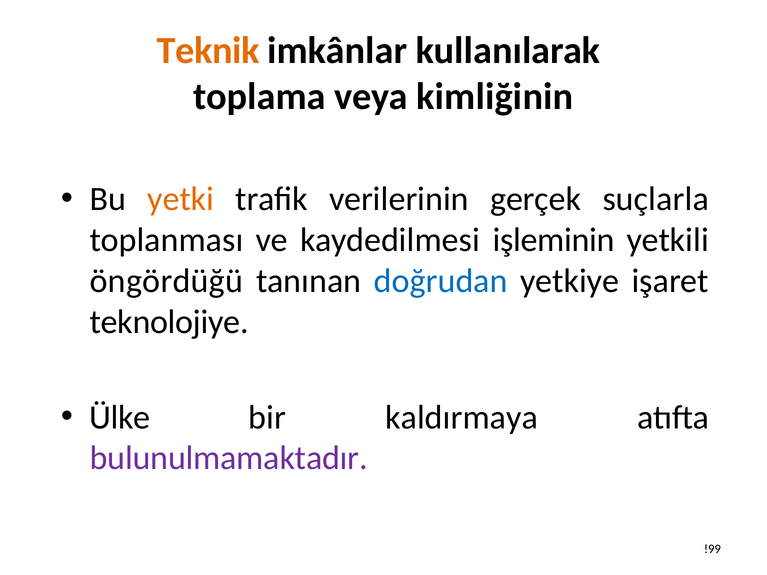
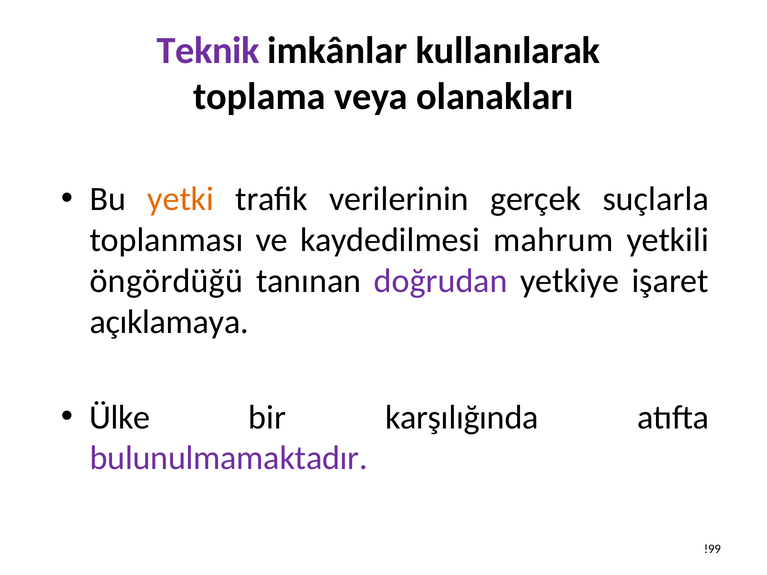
Teknik colour: orange -> purple (208, 51)
kimliğinin: kimliğinin -> olanakları (495, 97)
işleminin: işleminin -> mahrum (553, 240)
doğrudan colour: blue -> purple (441, 281)
teknolojiye: teknolojiye -> açıklamaya (169, 322)
kaldırmaya: kaldırmaya -> karşılığında (462, 417)
